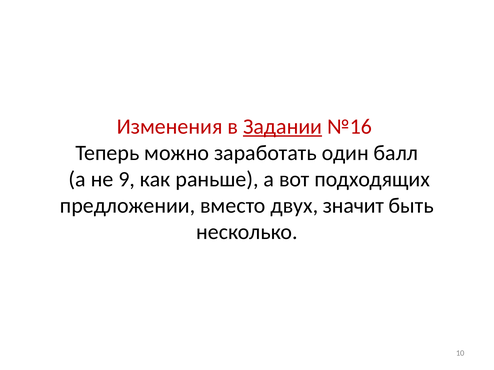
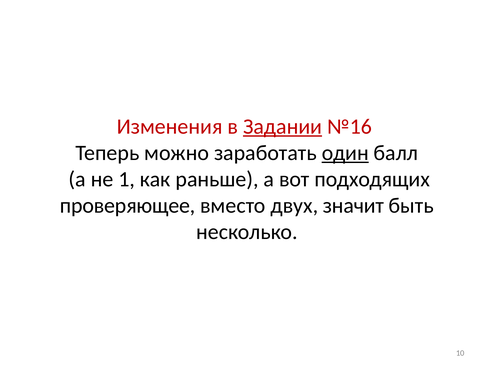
один underline: none -> present (345, 153)
9: 9 -> 1 (127, 179)
предложении: предложении -> проверяющее (128, 206)
